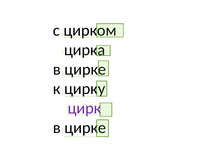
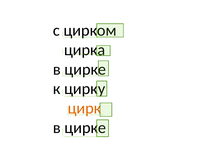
цирк colour: purple -> orange (85, 109)
